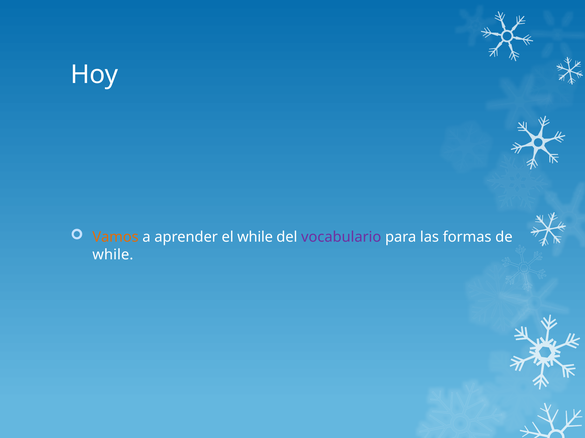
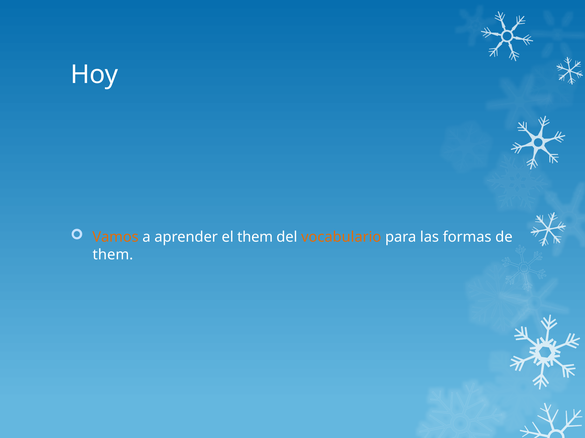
el while: while -> them (255, 237)
vocabulario colour: purple -> orange (341, 237)
while: while -> them (113, 255)
